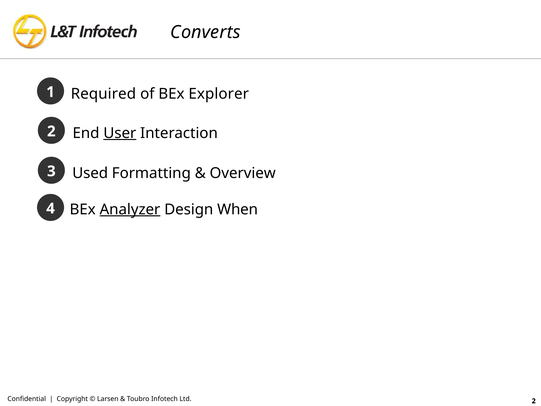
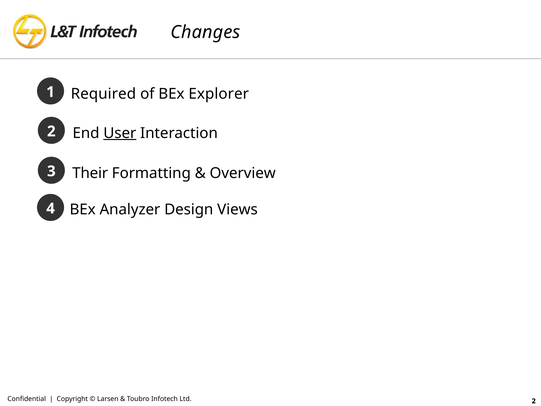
Converts: Converts -> Changes (205, 32)
Used: Used -> Their (90, 173)
Analyzer underline: present -> none (130, 209)
When: When -> Views (237, 209)
